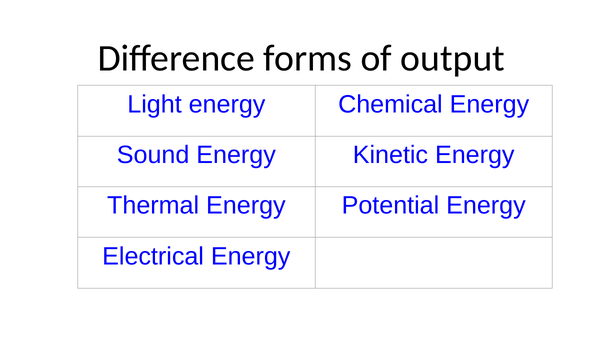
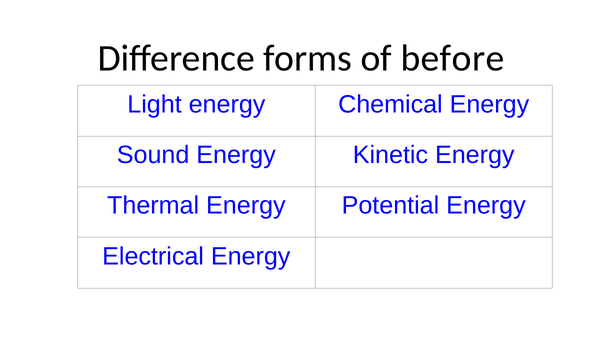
output: output -> before (453, 58)
